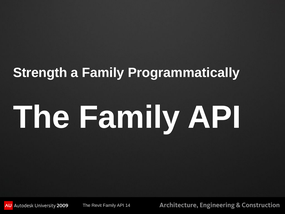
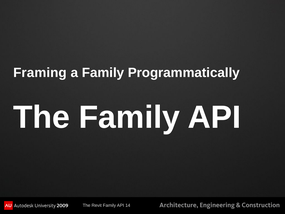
Strength: Strength -> Framing (40, 73)
